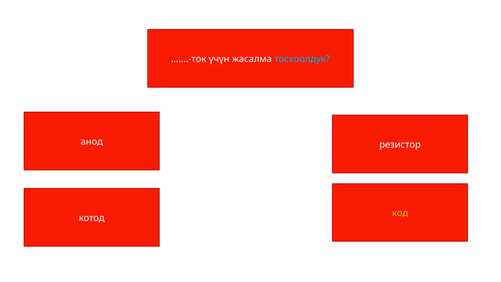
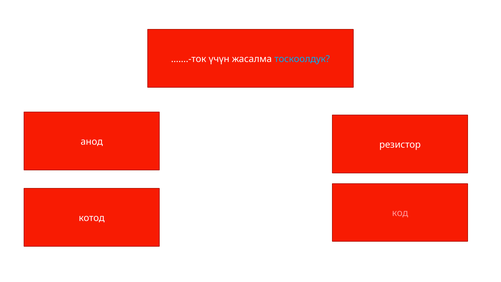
код colour: yellow -> pink (400, 213)
